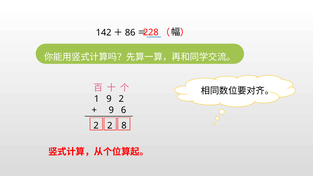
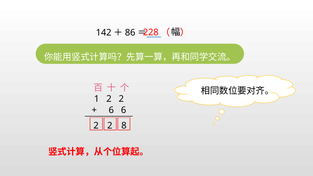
1 9: 9 -> 2 (109, 99)
9: 9 -> 6 (111, 110)
